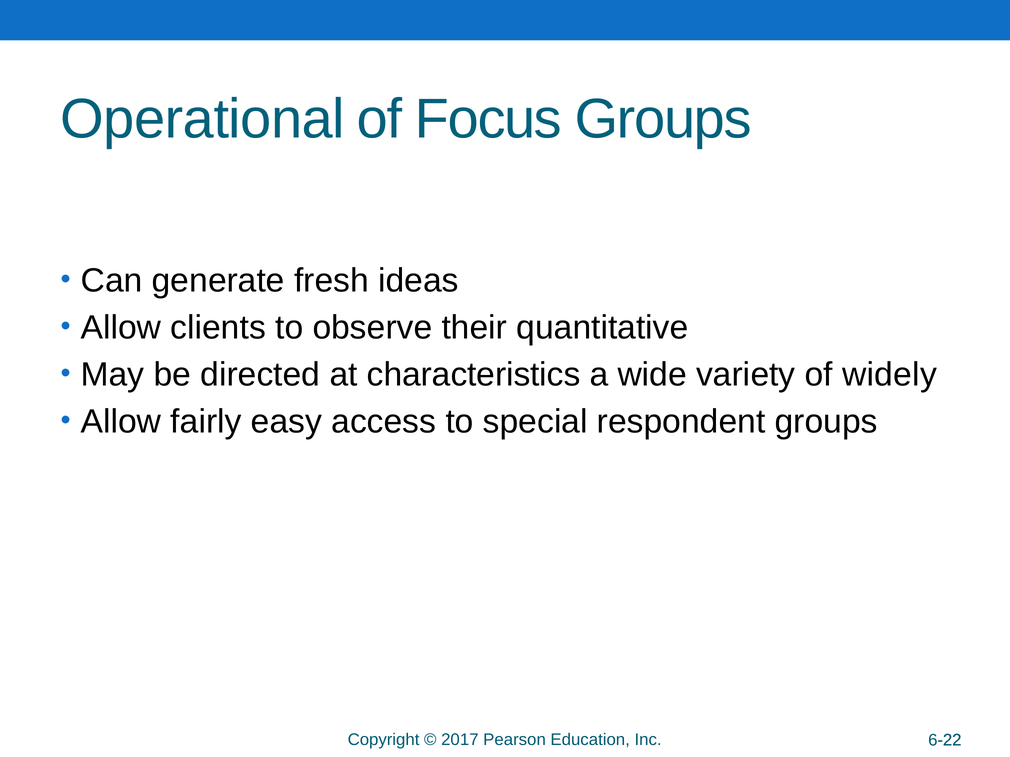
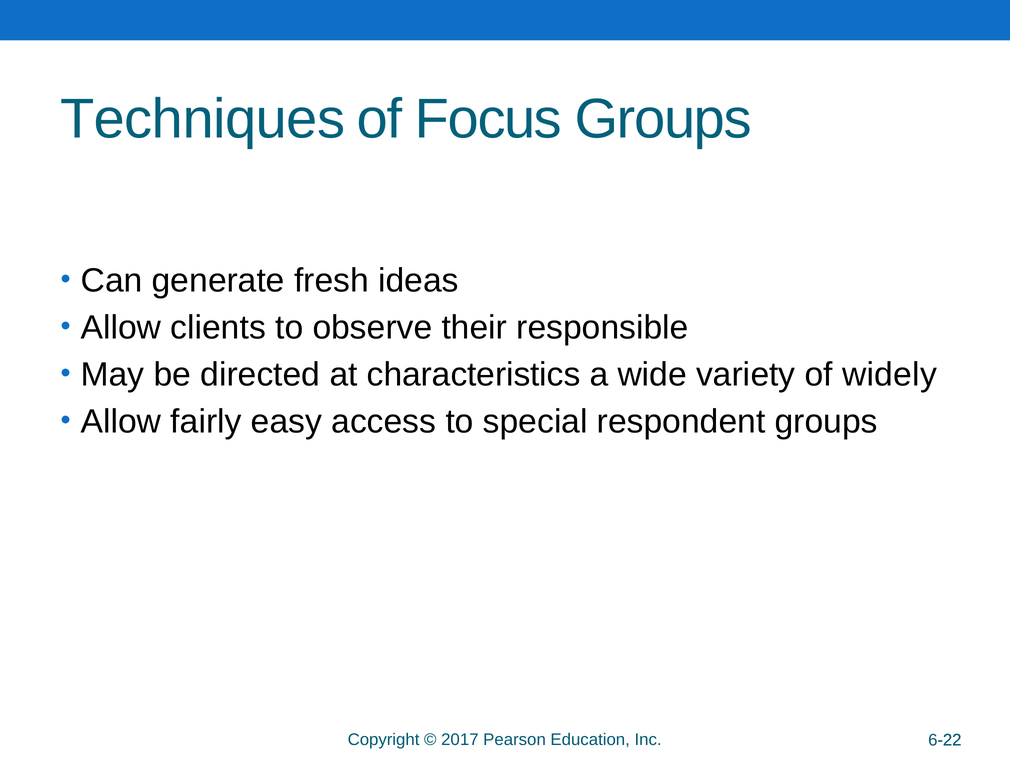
Operational: Operational -> Techniques (203, 119)
quantitative: quantitative -> responsible (602, 328)
